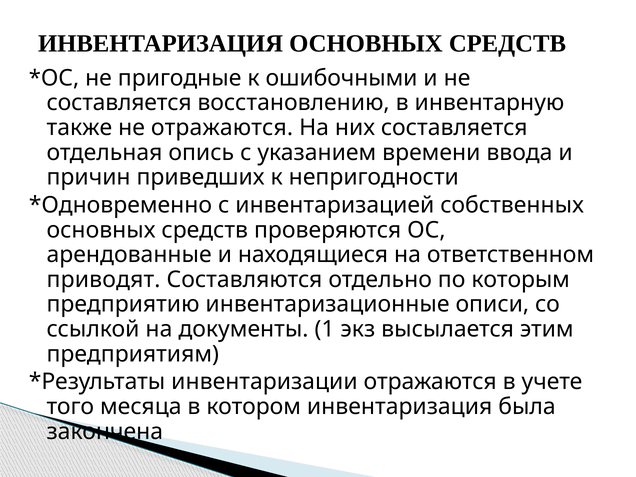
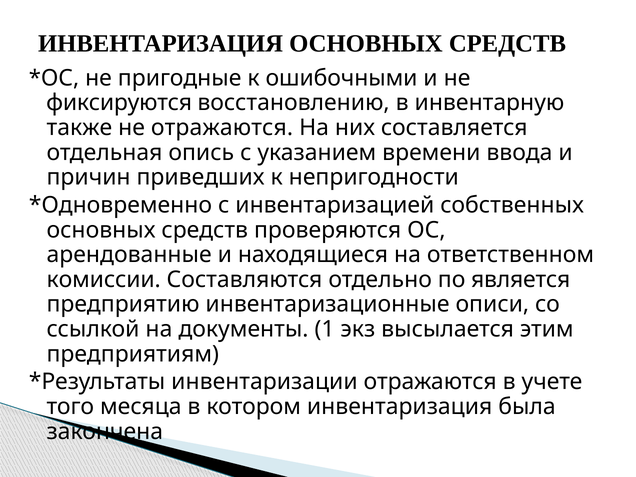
составляется: составляется -> фиксируются (119, 103)
приводят: приводят -> комиссии (104, 280)
которым: которым -> является (521, 280)
